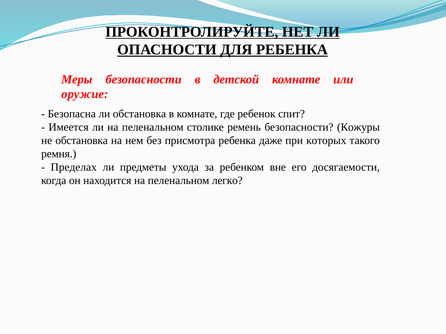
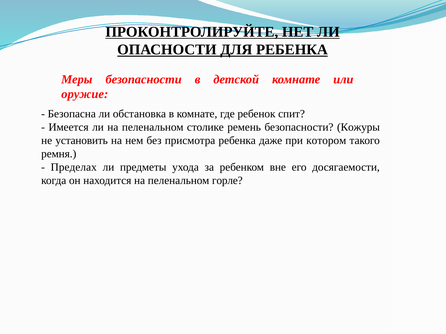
не обстановка: обстановка -> установить (82, 141)
которых: которых -> котором (326, 141)
легко: легко -> горле (227, 181)
